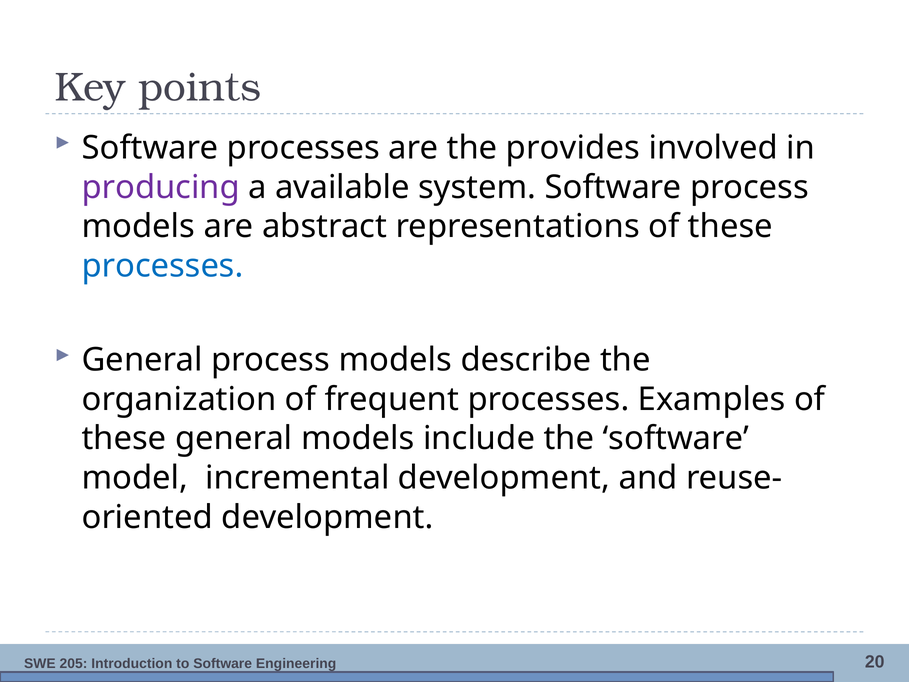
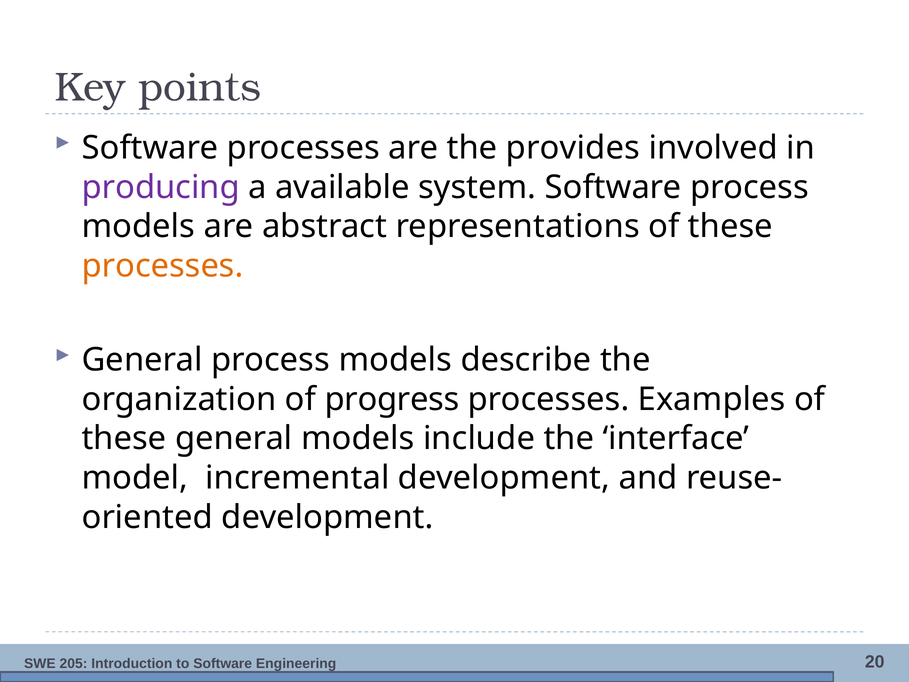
processes colour: blue -> orange (163, 266)
frequent: frequent -> progress (392, 399)
the software: software -> interface (676, 438)
